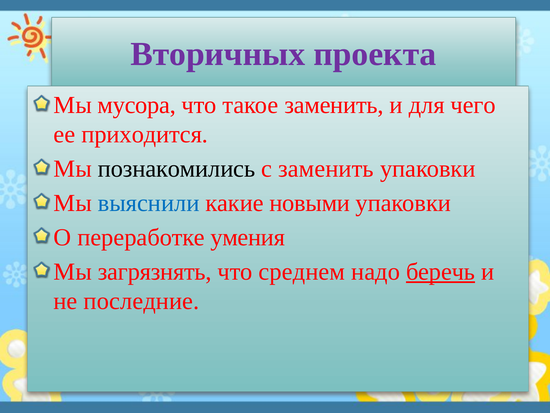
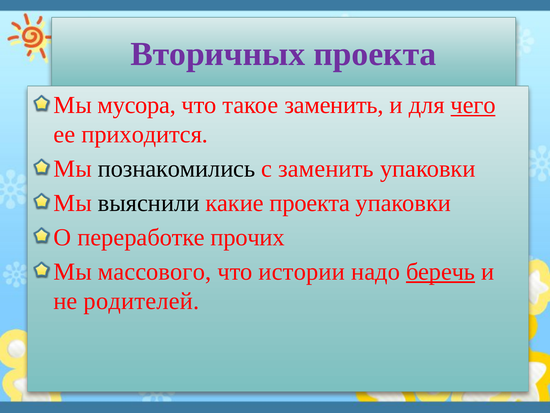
чего underline: none -> present (473, 105)
выяснили colour: blue -> black (149, 203)
какие новыми: новыми -> проекта (310, 203)
умения: умения -> прочих (248, 237)
загрязнять: загрязнять -> массового (155, 271)
среднем: среднем -> истории (302, 271)
последние: последние -> родителей (141, 301)
